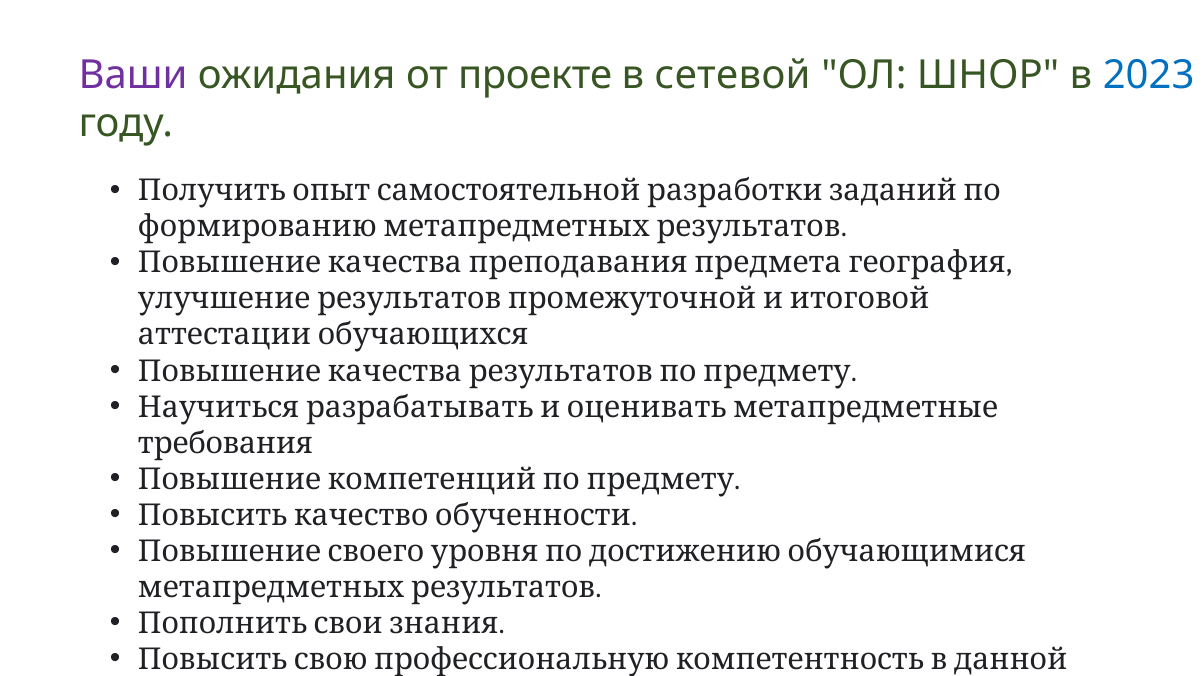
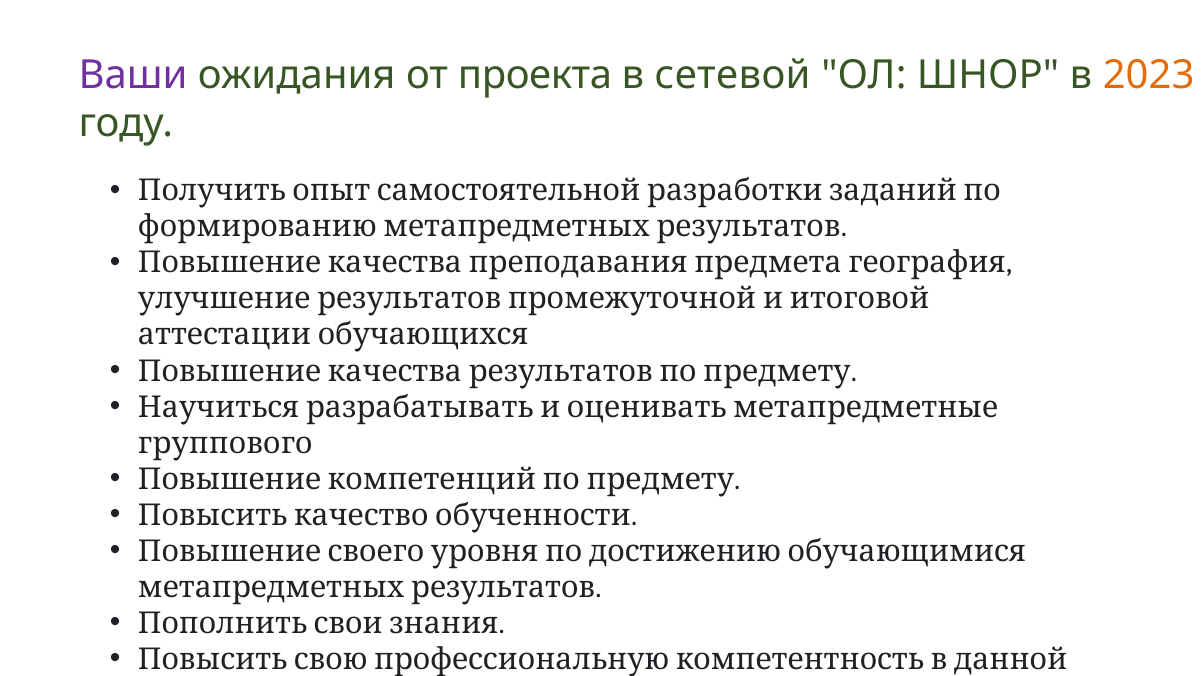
проекте: проекте -> проекта (535, 76)
2023 colour: blue -> orange (1149, 76)
требования: требования -> группового (225, 443)
